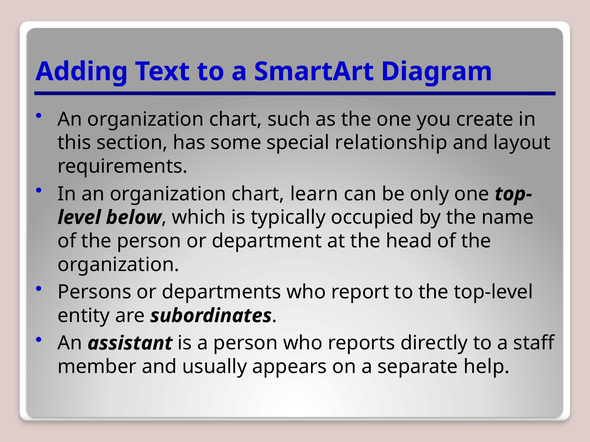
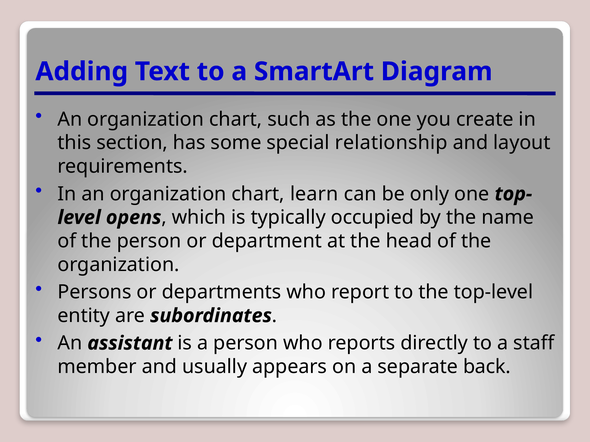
below: below -> opens (134, 218)
help: help -> back (487, 367)
